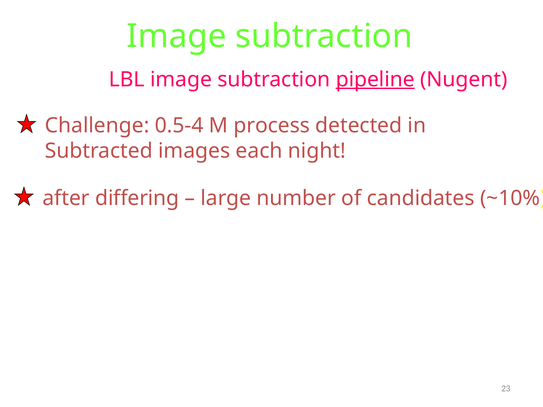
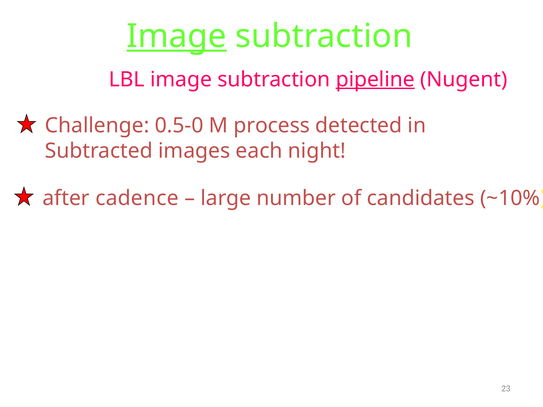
Image underline: none -> present (177, 36)
0.5-4: 0.5-4 -> 0.5-0 (179, 126)
differing: differing -> cadence (137, 198)
